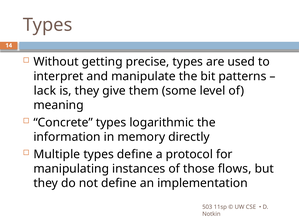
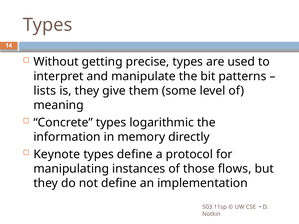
lack: lack -> lists (45, 91)
Multiple: Multiple -> Keynote (57, 154)
